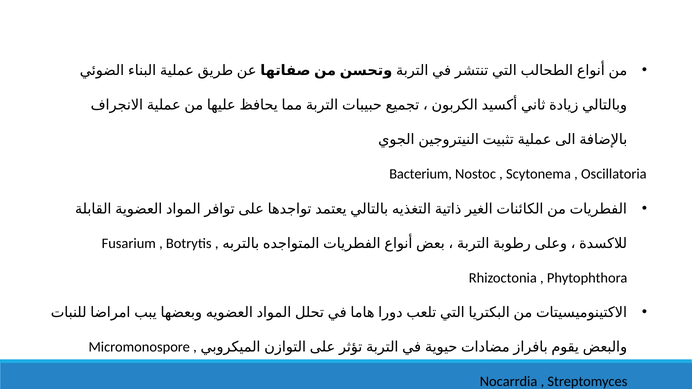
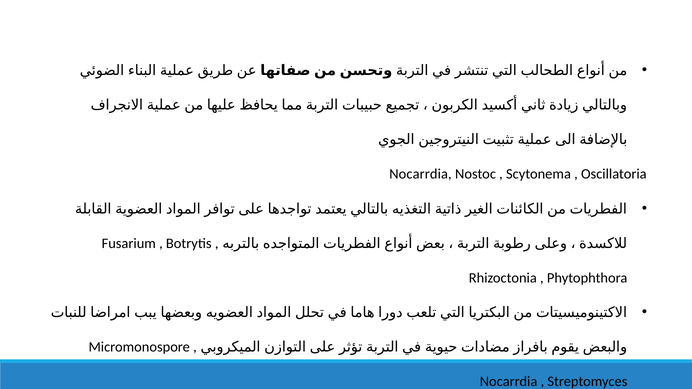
Bacterium: Bacterium -> Nocarrdia (420, 174)
